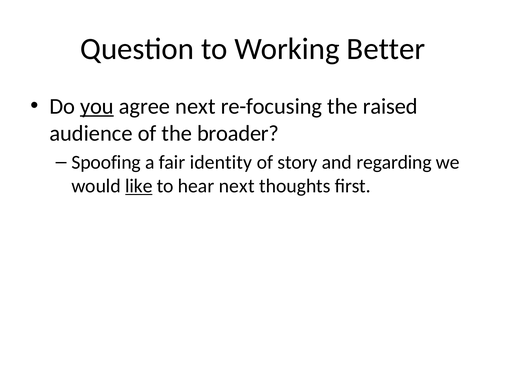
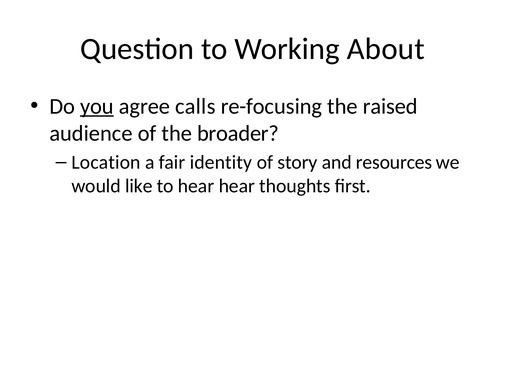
Better: Better -> About (386, 49)
agree next: next -> calls (195, 106)
Spoofing: Spoofing -> Location (106, 162)
regarding: regarding -> resources (394, 162)
like underline: present -> none (139, 186)
hear next: next -> hear (237, 186)
